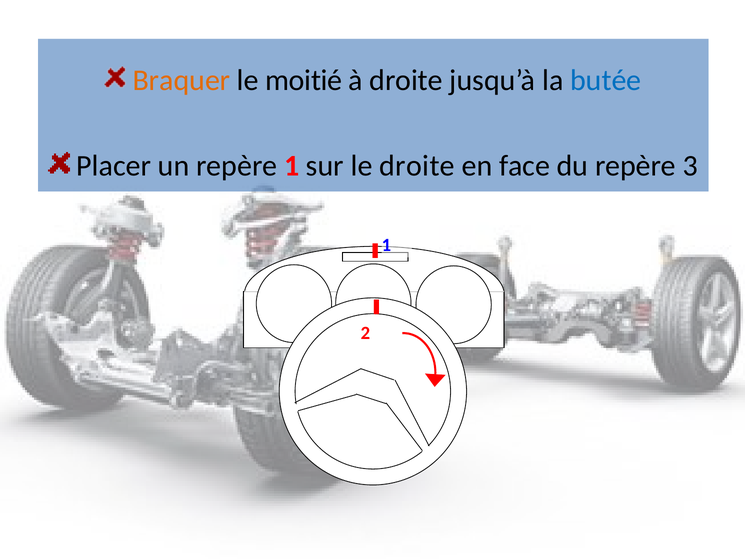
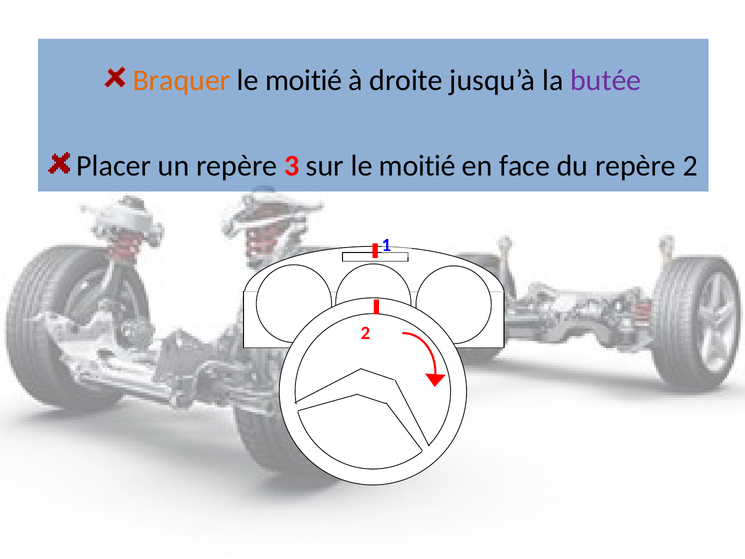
butée colour: blue -> purple (606, 80)
repère 1: 1 -> 3 (292, 166)
sur le droite: droite -> moitié (417, 166)
repère 3: 3 -> 2 (690, 166)
